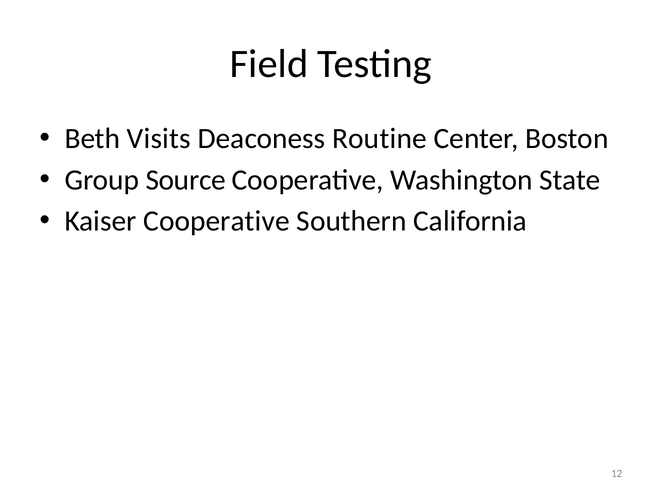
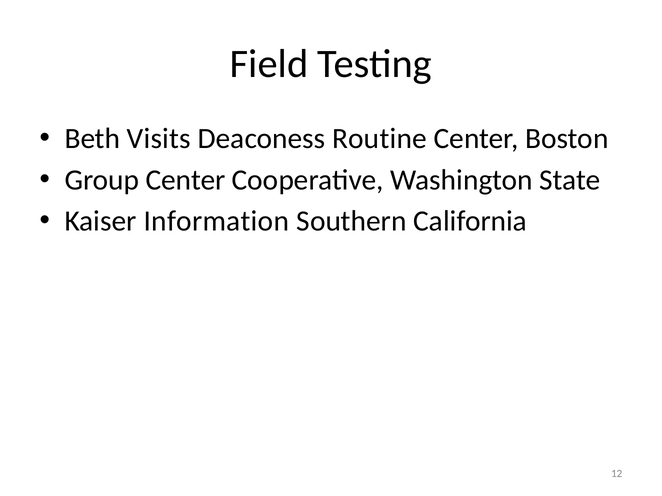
Group Source: Source -> Center (186, 180)
Kaiser Cooperative: Cooperative -> Information (216, 221)
